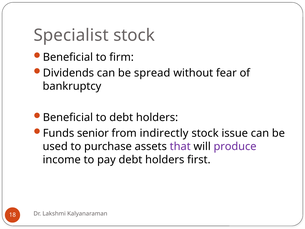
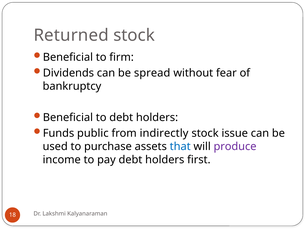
Specialist: Specialist -> Returned (71, 35)
senior: senior -> public (93, 133)
that colour: purple -> blue (180, 146)
